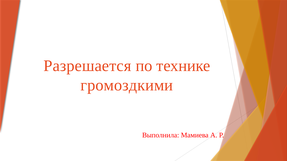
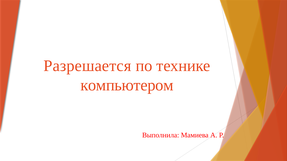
громоздкими: громоздкими -> компьютером (127, 85)
